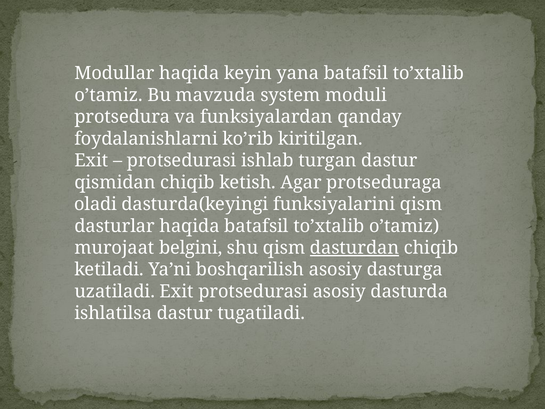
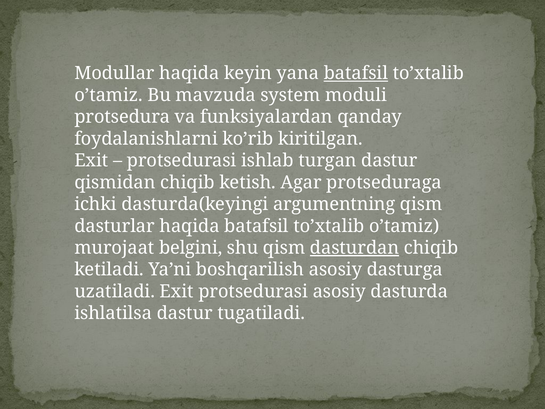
batafsil underline: none -> present (356, 73)
oladi: oladi -> ichki (96, 204)
funksiyalarini: funksiyalarini -> argumentning (334, 204)
